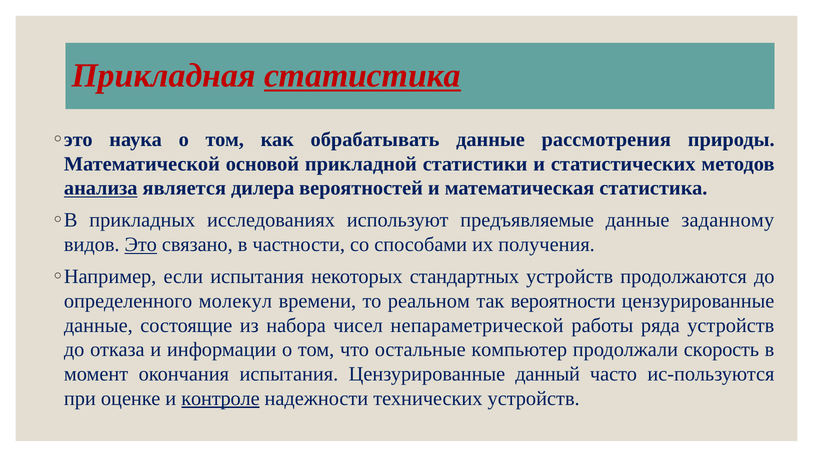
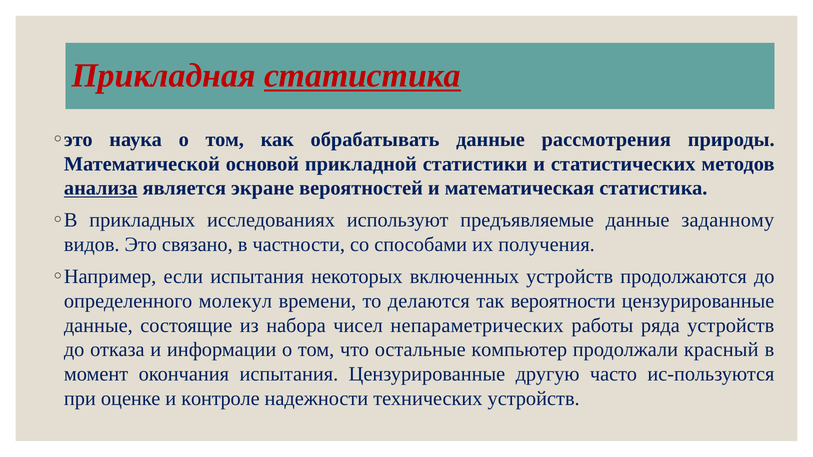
дилера: дилера -> экране (263, 188)
Это underline: present -> none (141, 245)
стандартных: стандартных -> включенных (464, 277)
реальном: реальном -> делаются (429, 301)
непараметрической: непараметрической -> непараметрических (477, 326)
скорость: скорость -> красный (721, 350)
данный: данный -> другую (548, 374)
контроле underline: present -> none (220, 399)
